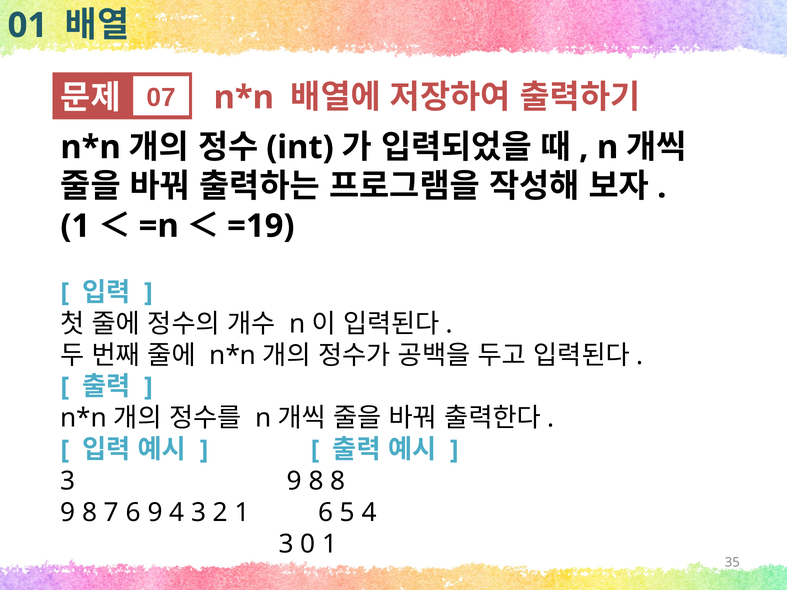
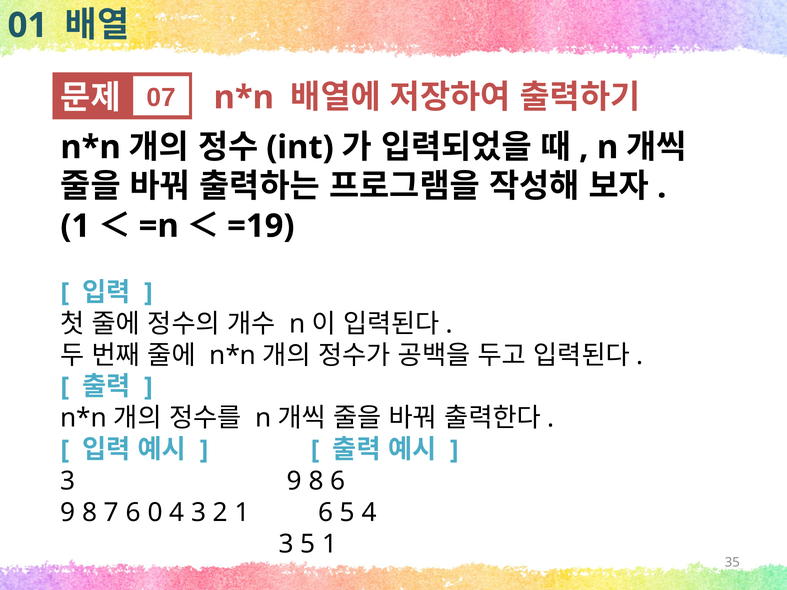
8 8: 8 -> 6 (338, 481)
6 9: 9 -> 0 (155, 513)
3 0: 0 -> 5 (308, 544)
